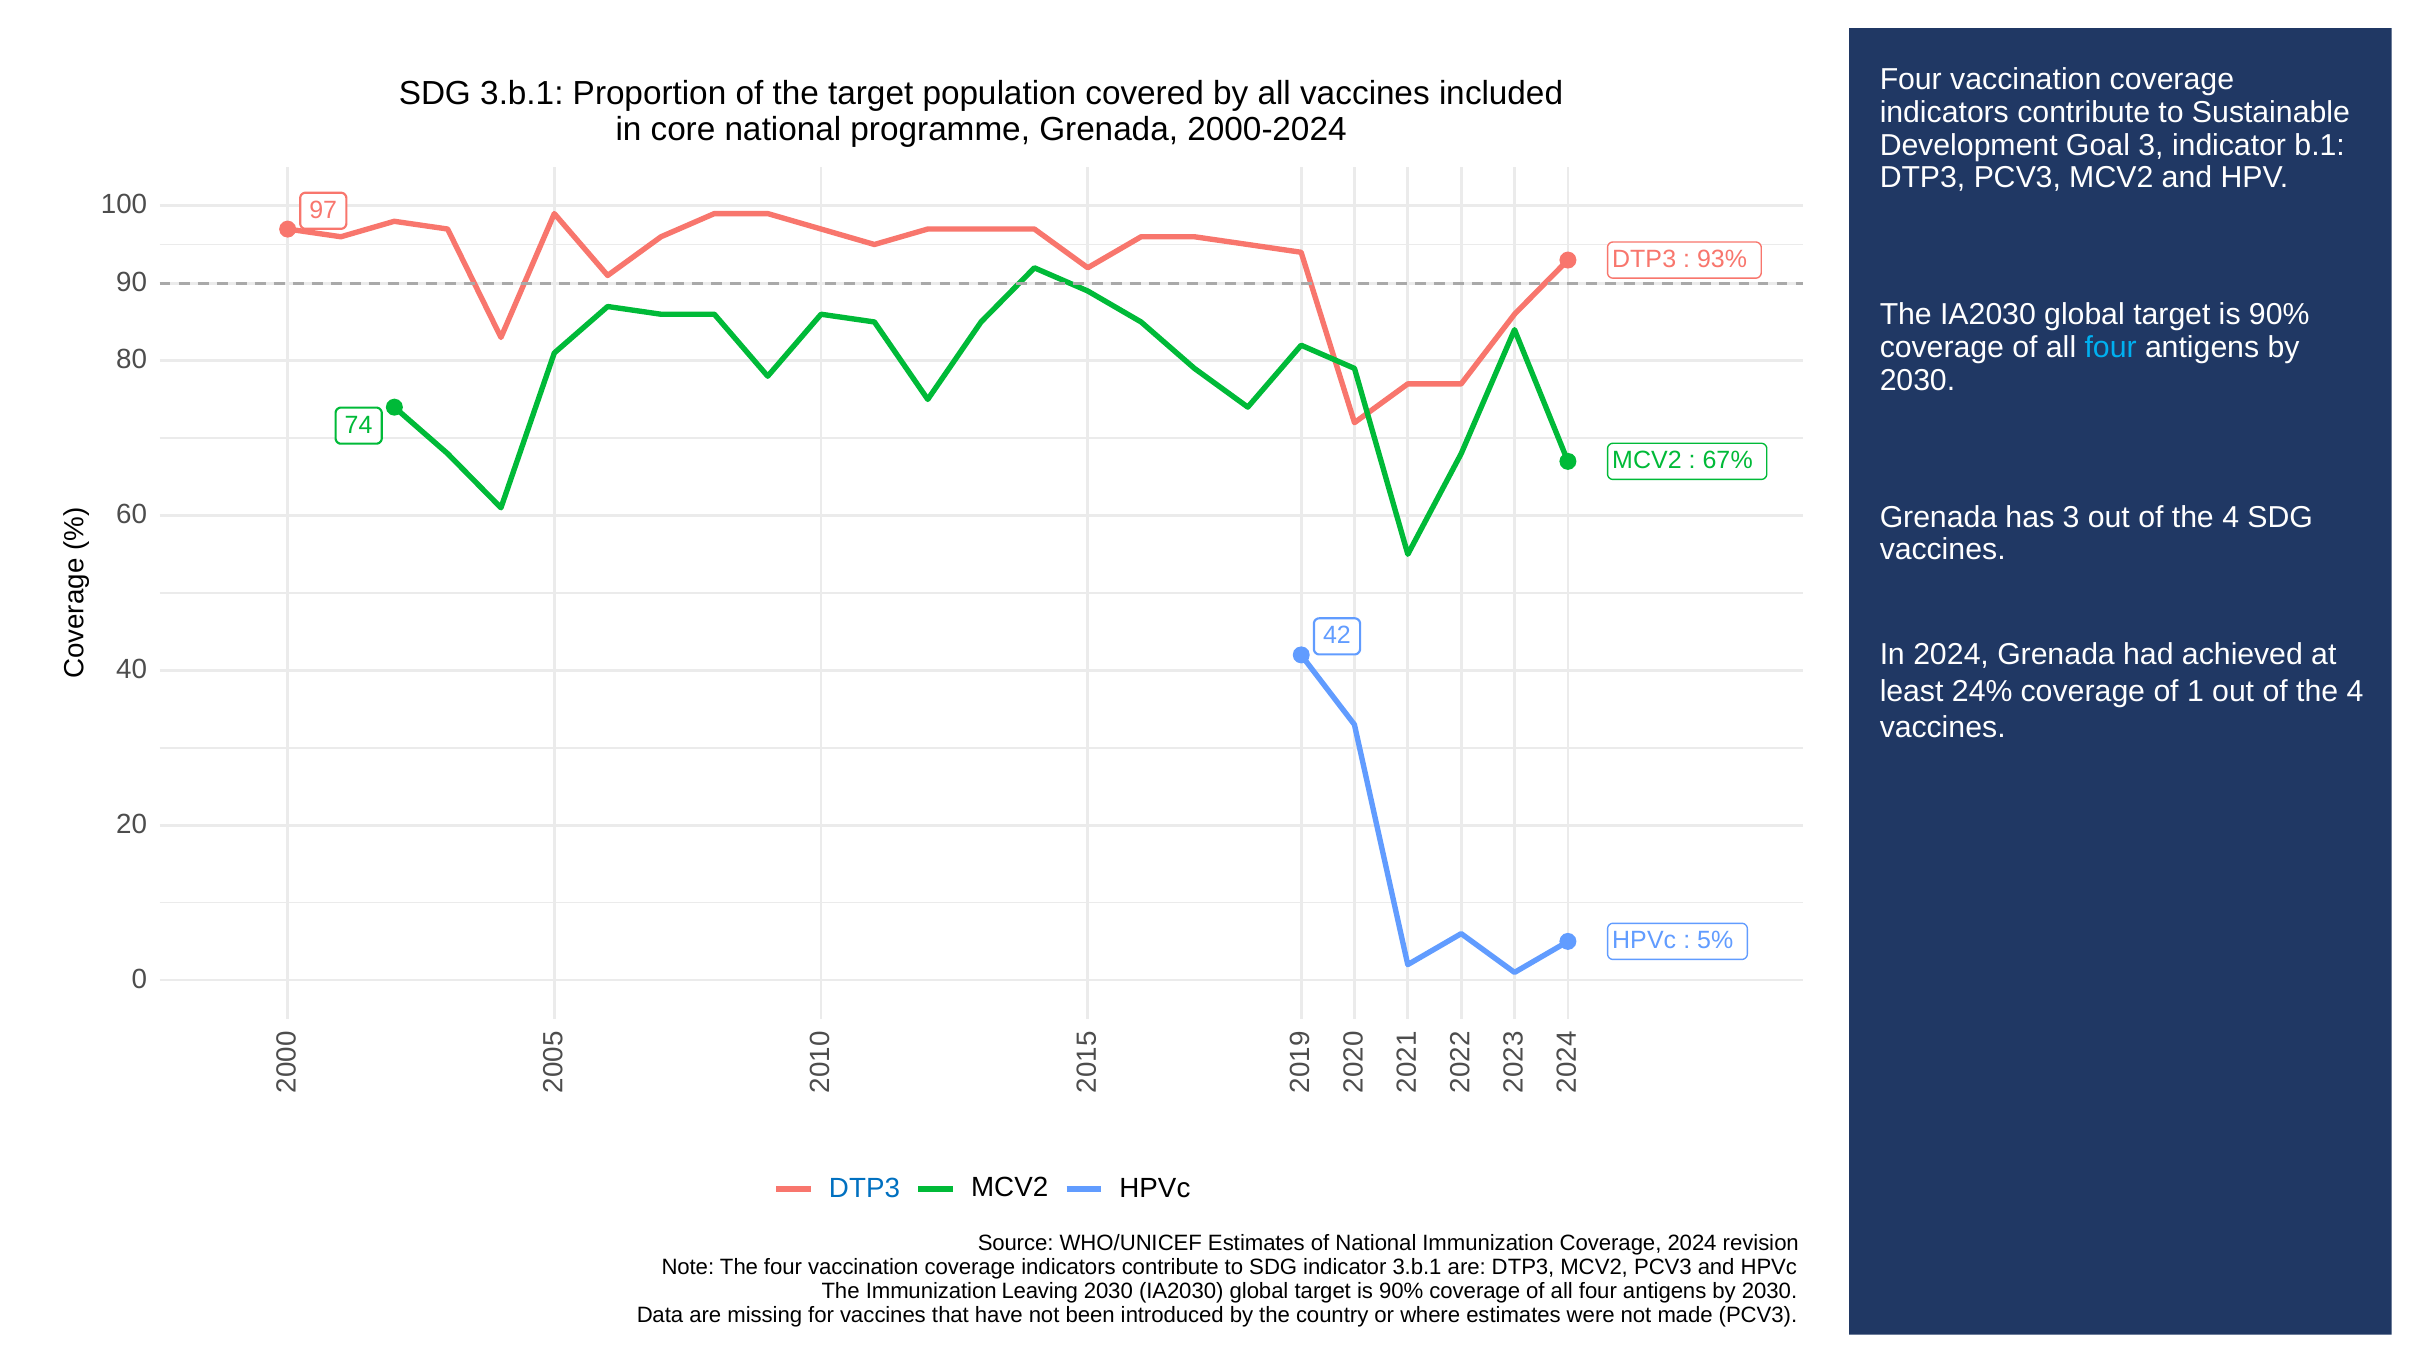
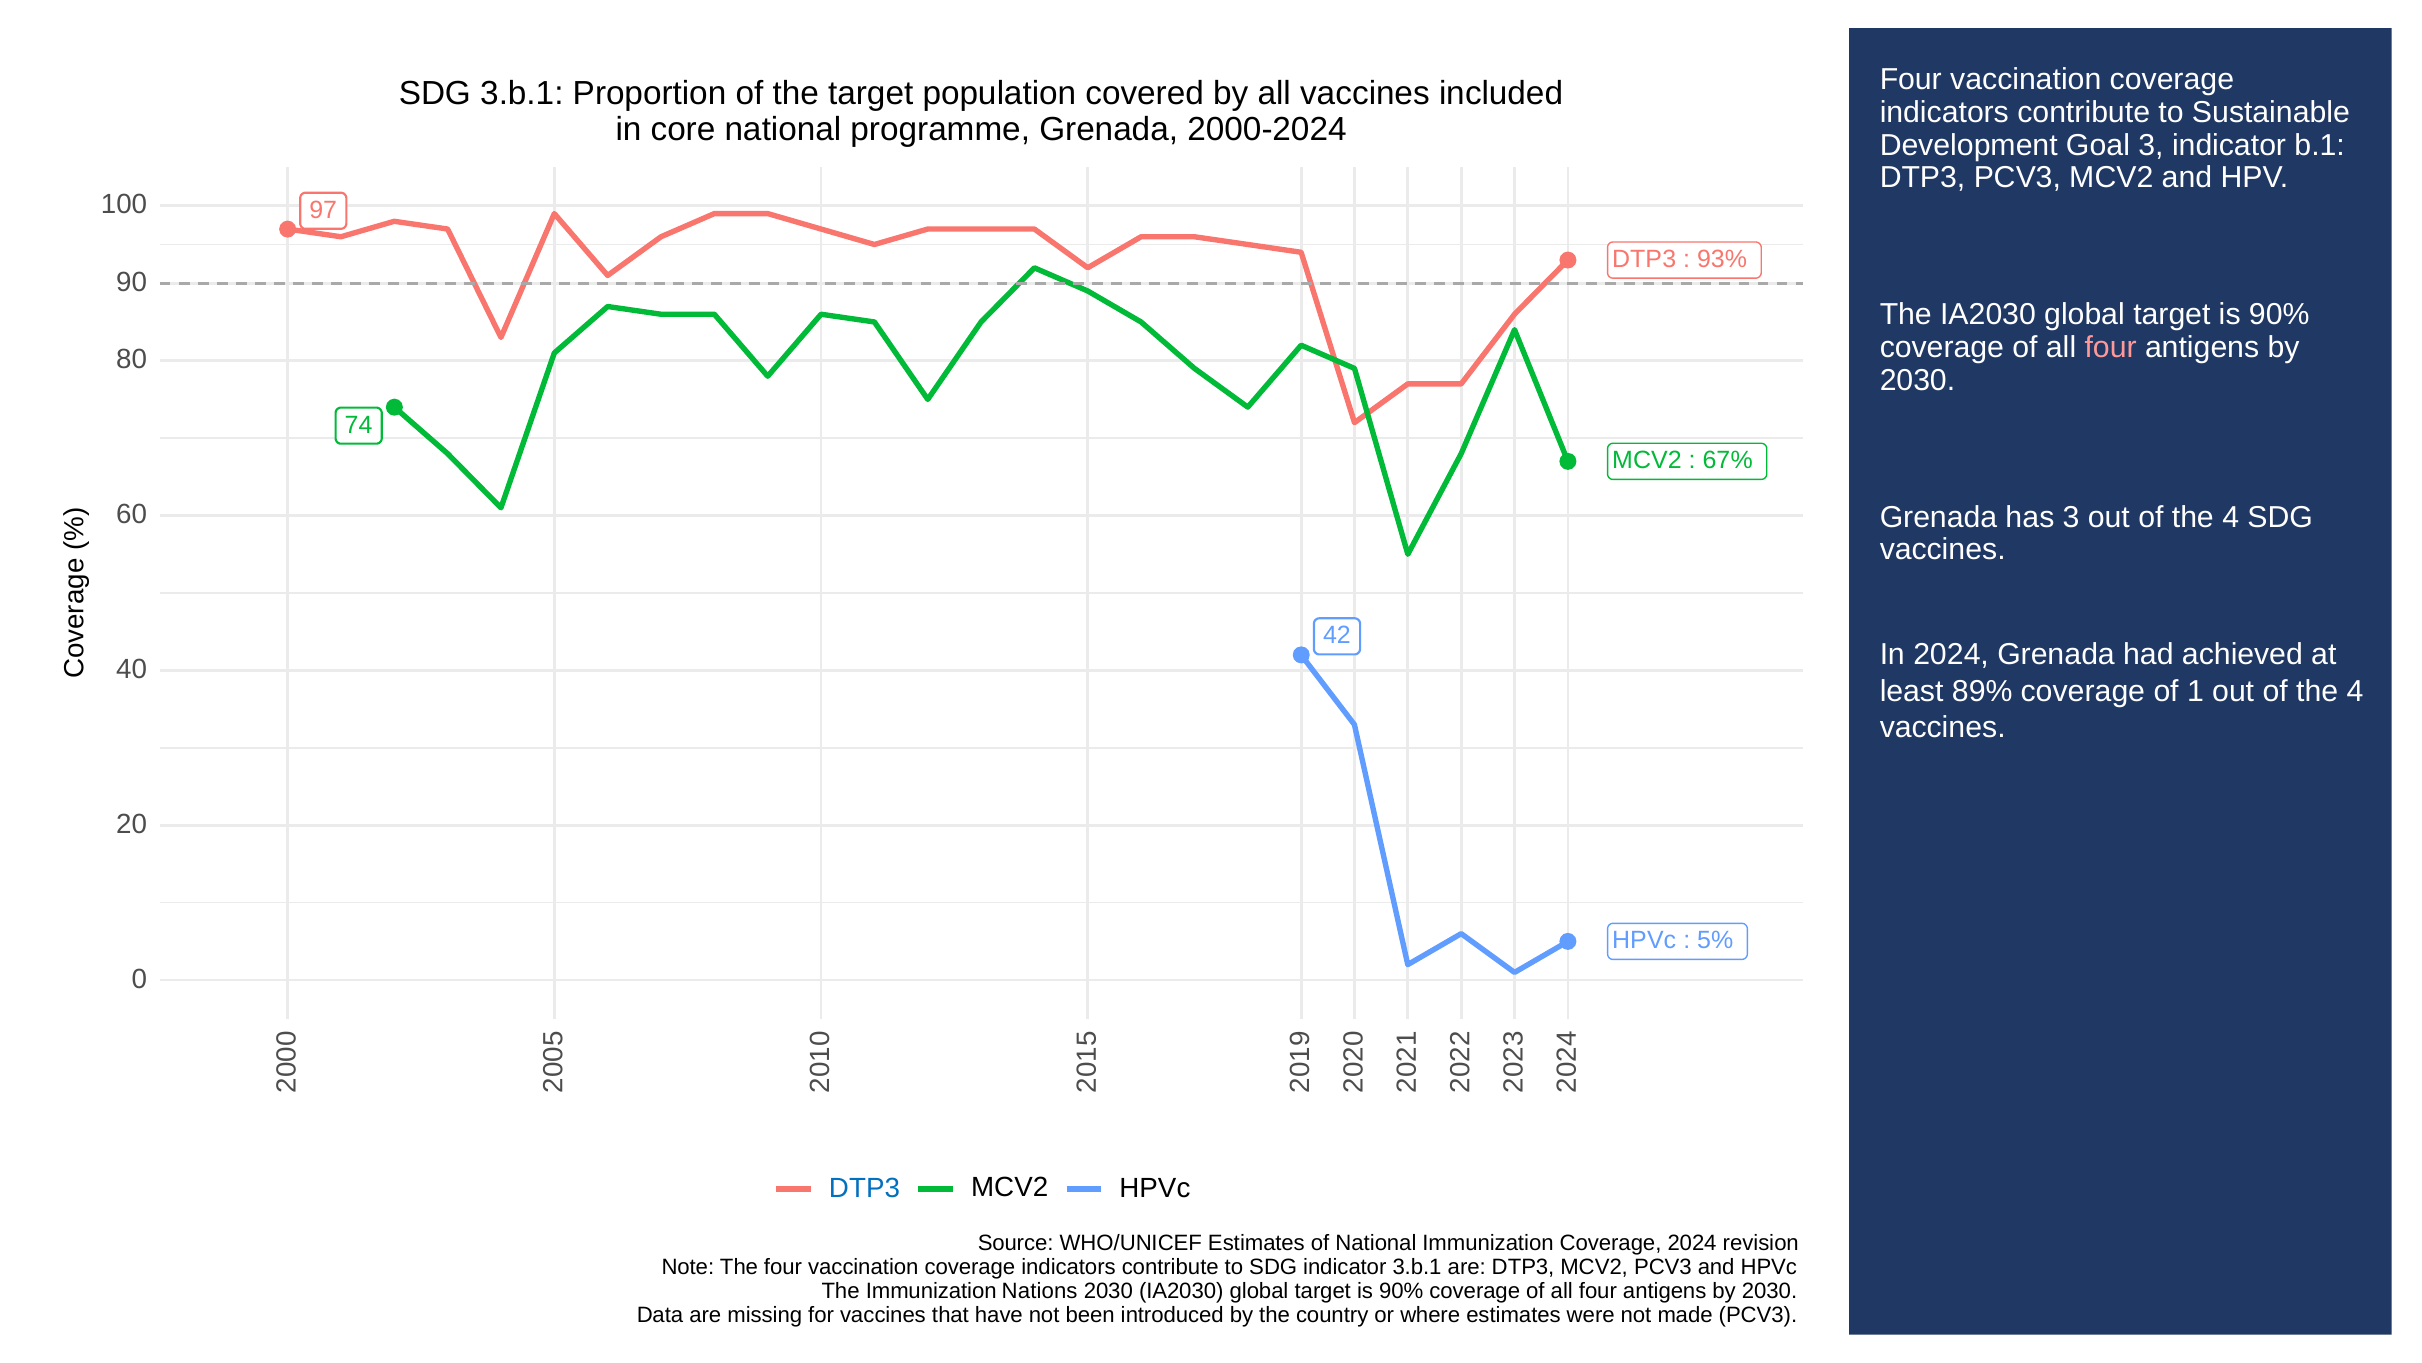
four colour: light blue -> pink (2111, 347)
24%: 24% -> 89% (1982, 691)
Leaving: Leaving -> Nations (1040, 1291)
